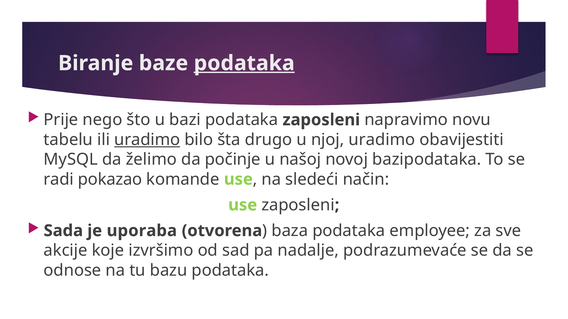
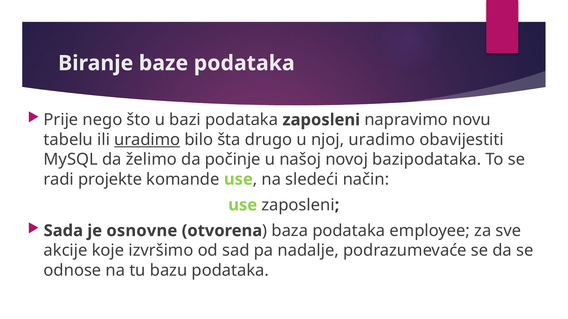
podataka underline: present -> none (244, 63)
pokazao: pokazao -> projekte (110, 180)
uporaba: uporaba -> osnovne (142, 231)
